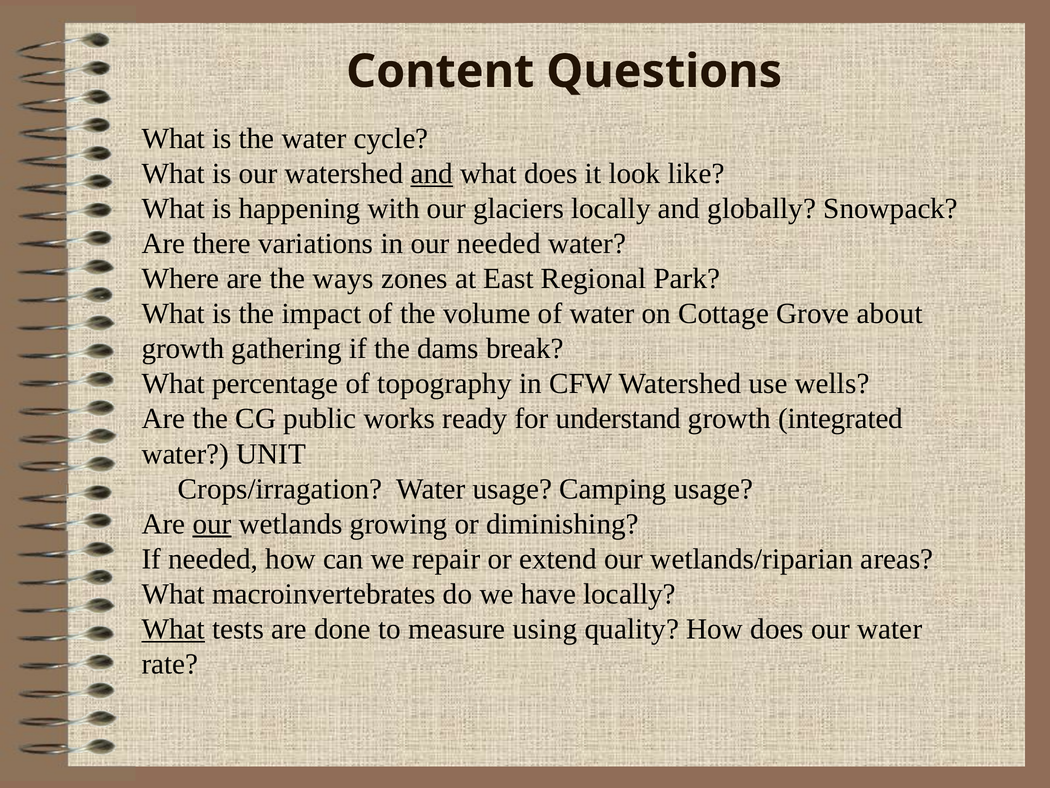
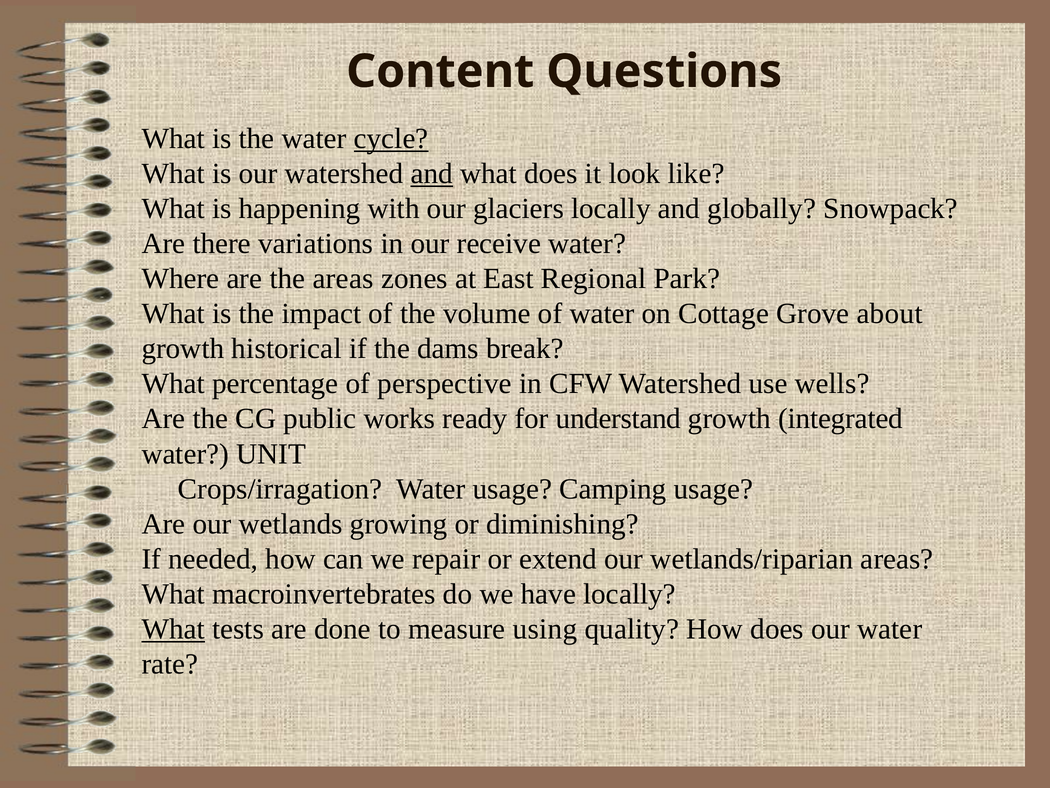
cycle underline: none -> present (391, 138)
our needed: needed -> receive (499, 244)
the ways: ways -> areas (343, 279)
gathering: gathering -> historical (287, 349)
topography: topography -> perspective (445, 384)
our underline: present -> none (212, 524)
